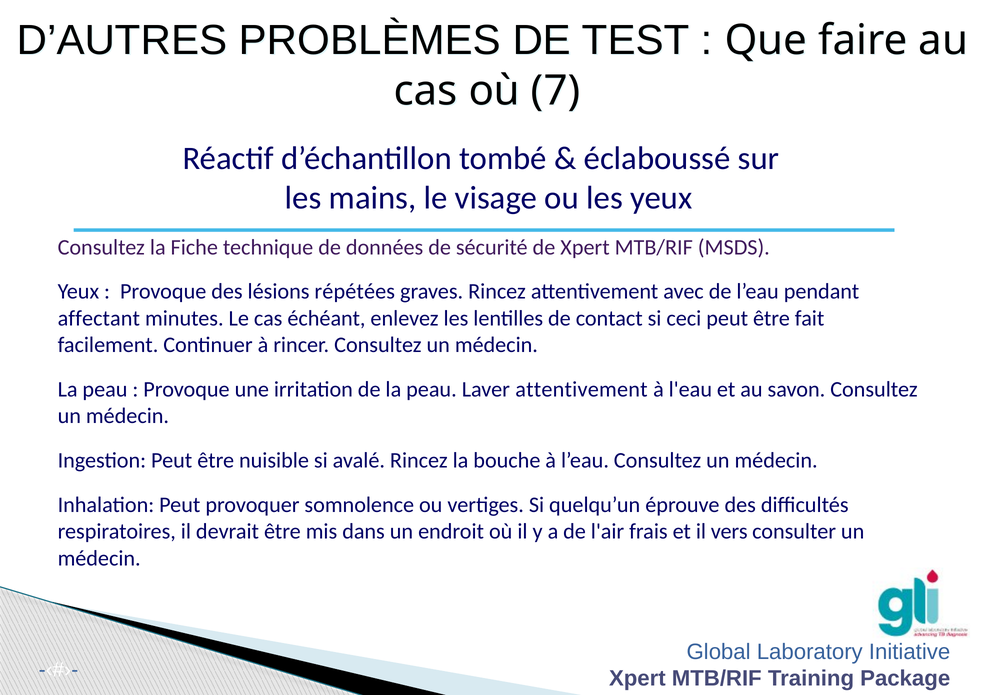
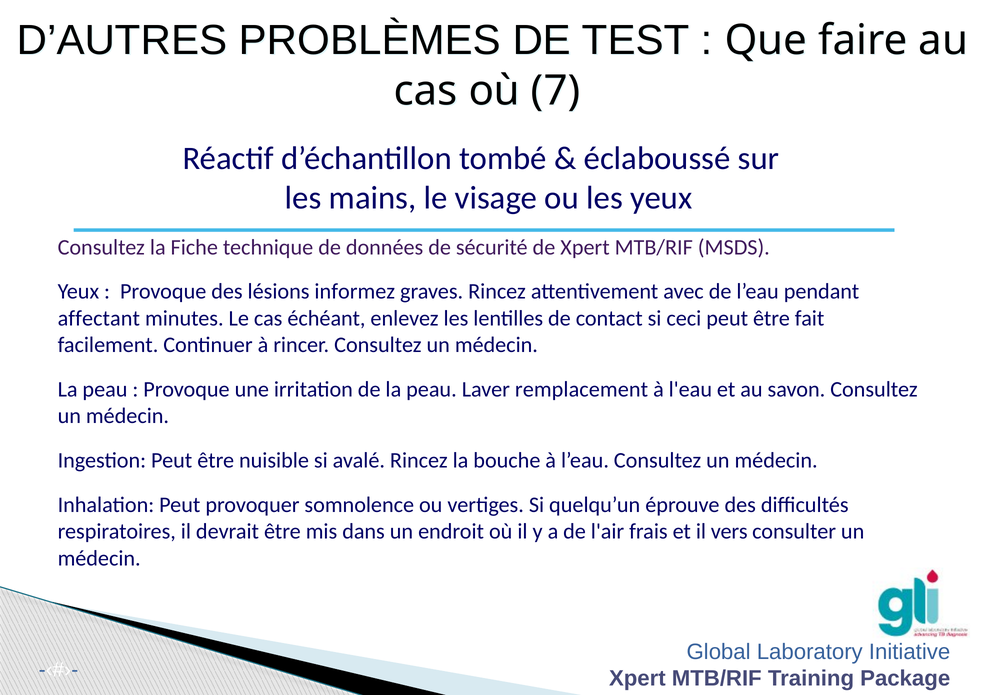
répétées: répétées -> informez (355, 292)
Laver attentivement: attentivement -> remplacement (582, 390)
